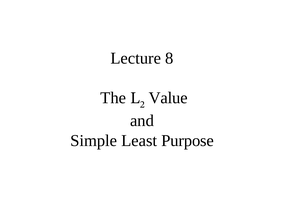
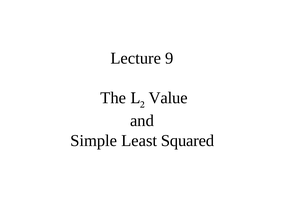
8: 8 -> 9 (169, 58)
Purpose: Purpose -> Squared (188, 141)
